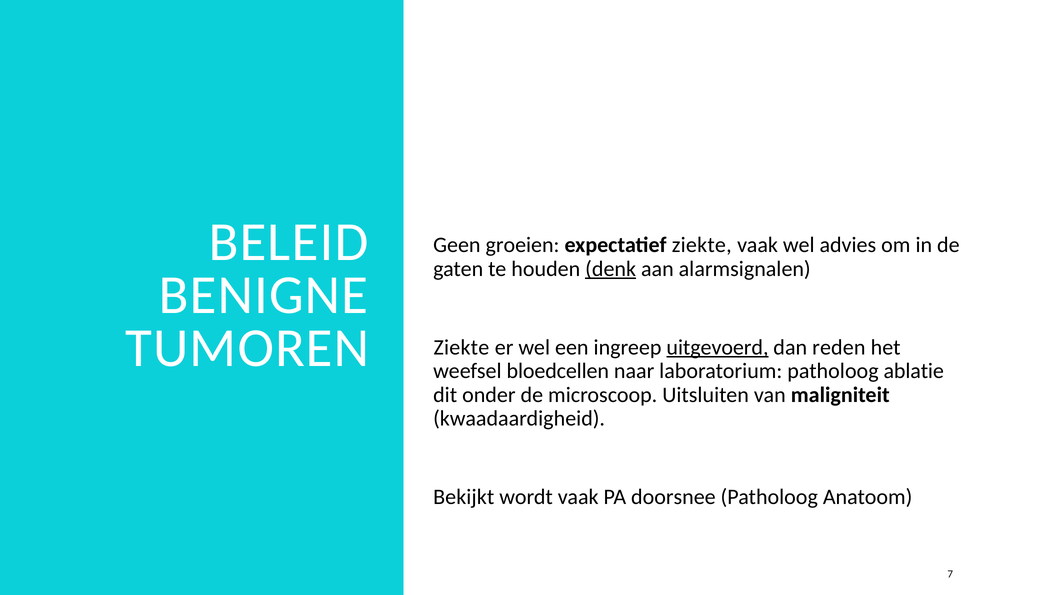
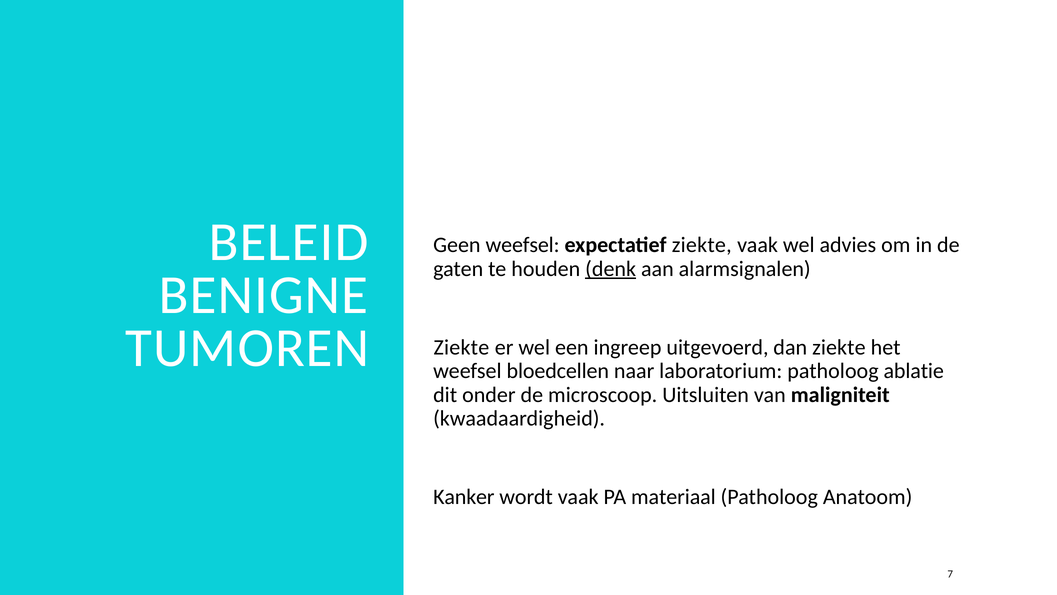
Geen groeien: groeien -> weefsel (523, 245)
uitgevoerd underline: present -> none (717, 347)
dan reden: reden -> ziekte (839, 347)
Bekijkt: Bekijkt -> Kanker (464, 497)
doorsnee: doorsnee -> materiaal (673, 497)
